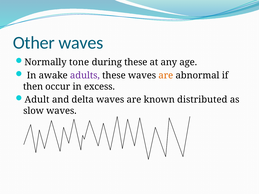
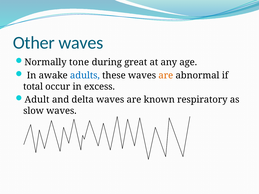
during these: these -> great (136, 62)
adults colour: purple -> blue (85, 75)
then: then -> total (33, 87)
distributed: distributed -> respiratory (202, 100)
